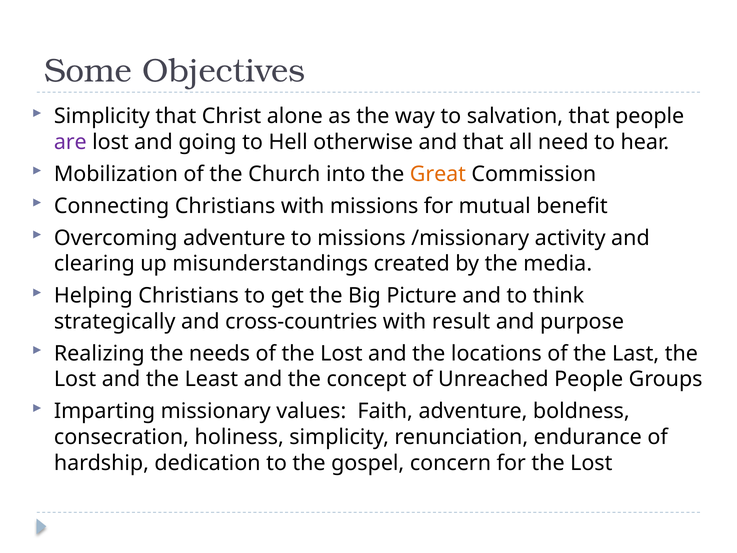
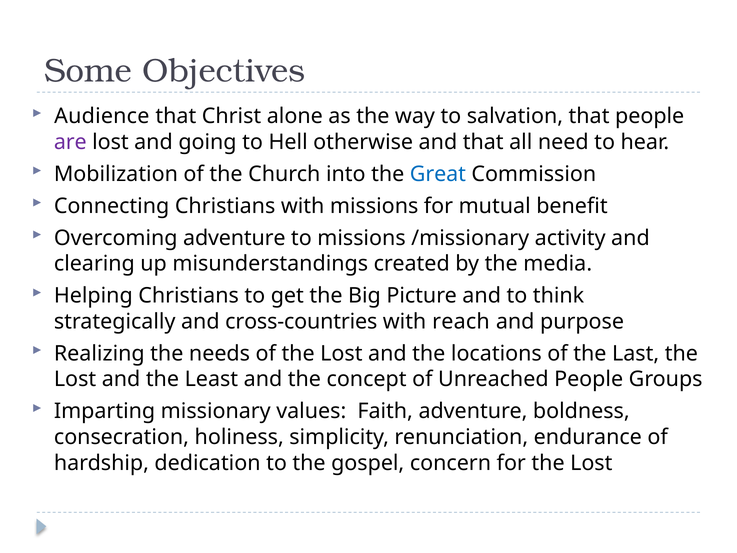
Simplicity: Simplicity -> Audience (102, 116)
Great colour: orange -> blue (438, 174)
result: result -> reach (461, 321)
